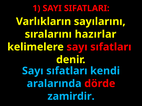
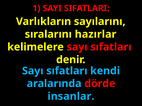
zamirdir: zamirdir -> insanlar (71, 97)
